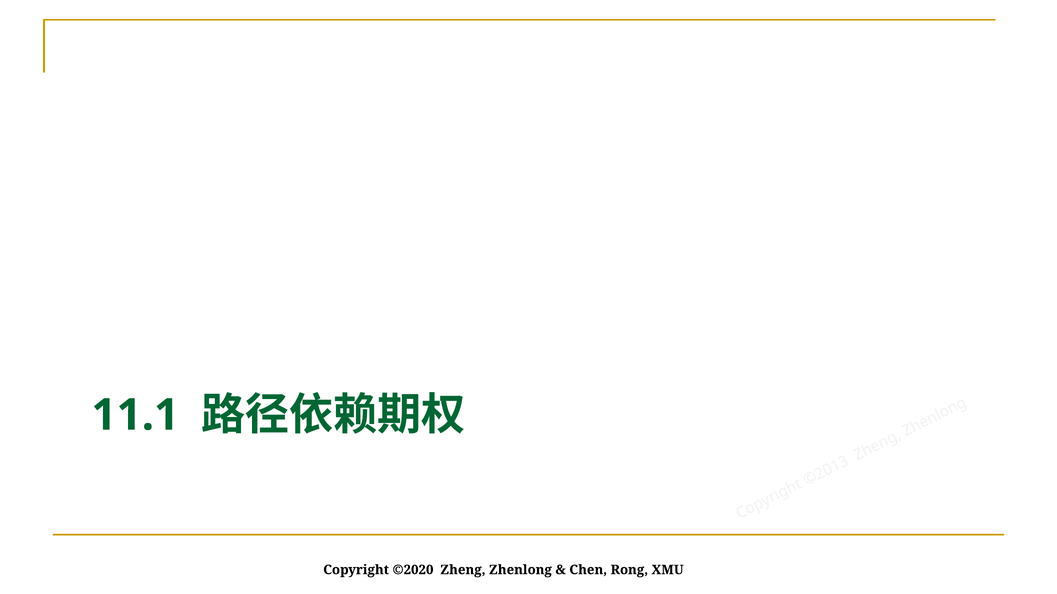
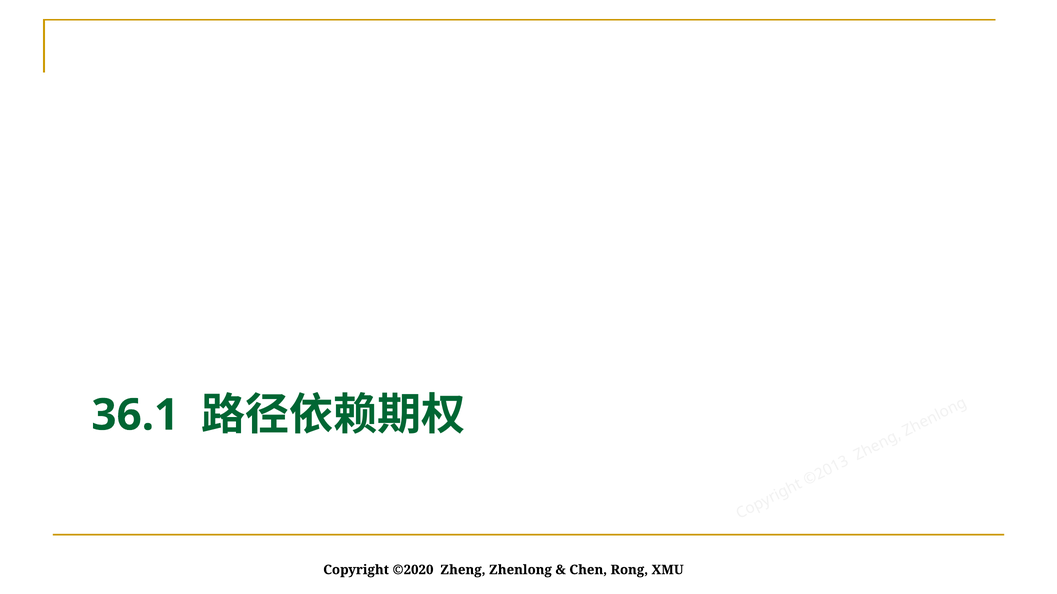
11.1: 11.1 -> 36.1 (135, 416)
